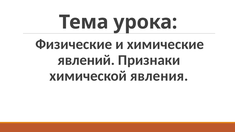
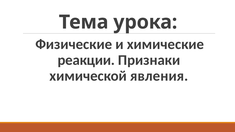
явлений: явлений -> реакции (86, 60)
